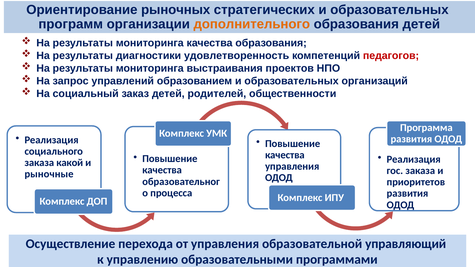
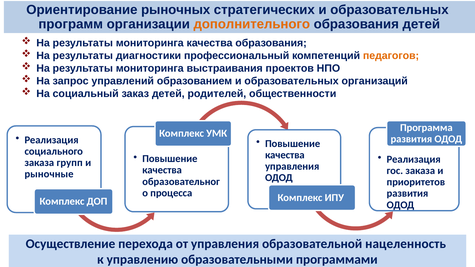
удовлетворенность: удовлетворенность -> профессиональный (237, 56)
педагогов colour: red -> orange (391, 56)
какой: какой -> групп (70, 163)
управляющий: управляющий -> нацеленность (406, 244)
